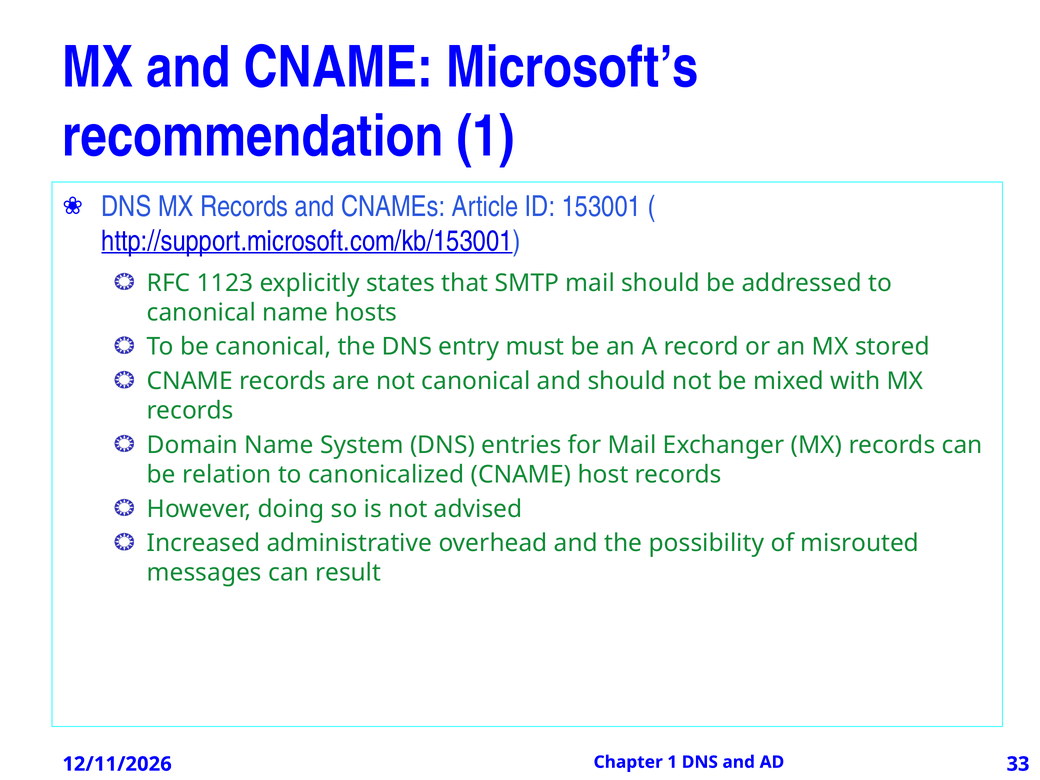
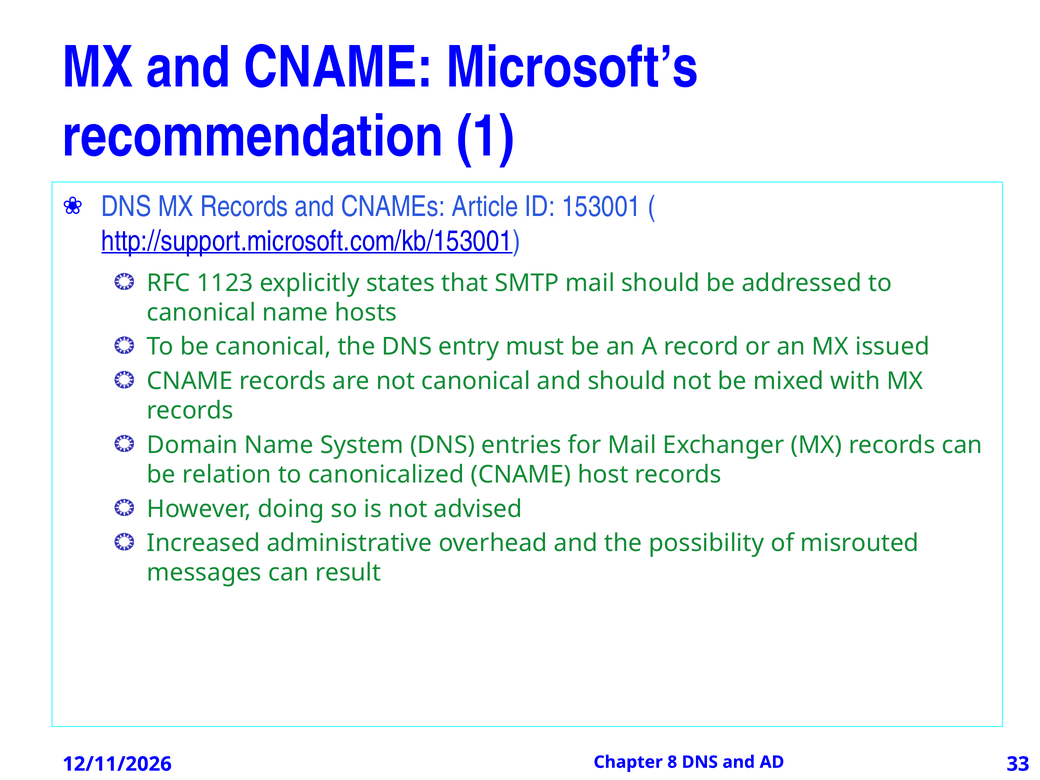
stored: stored -> issued (892, 347)
Chapter 1: 1 -> 8 (672, 762)
